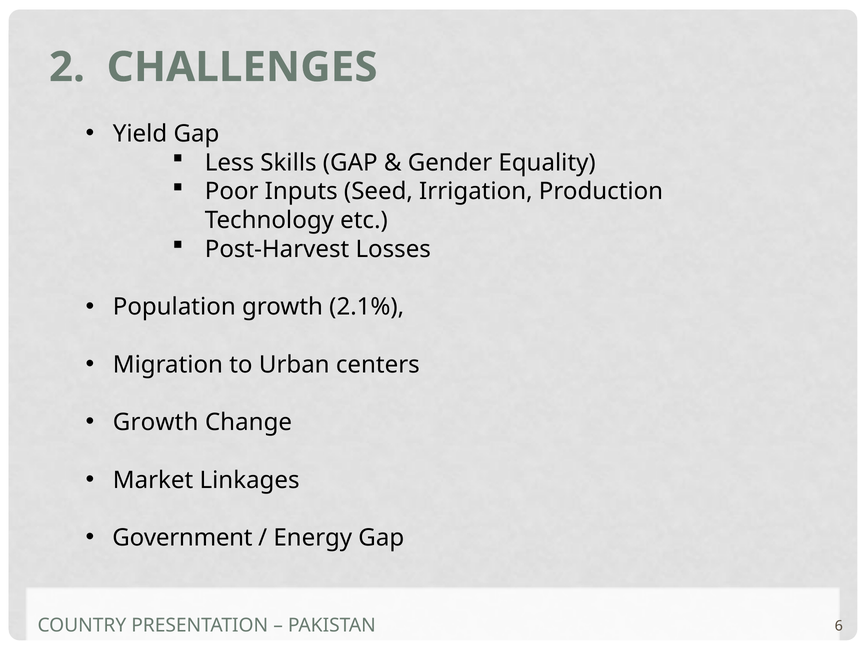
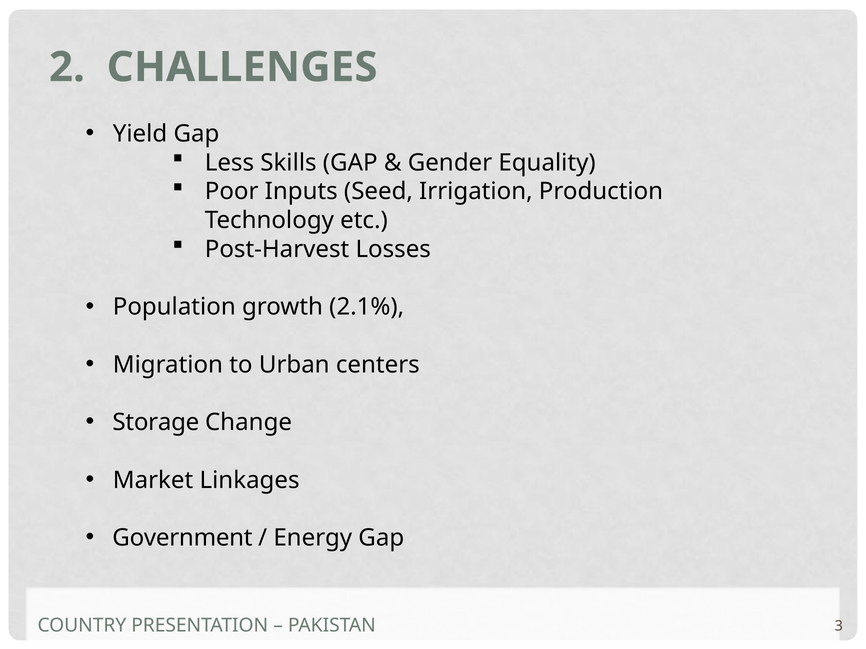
Growth: Growth -> Storage (156, 423)
6: 6 -> 3 (839, 626)
